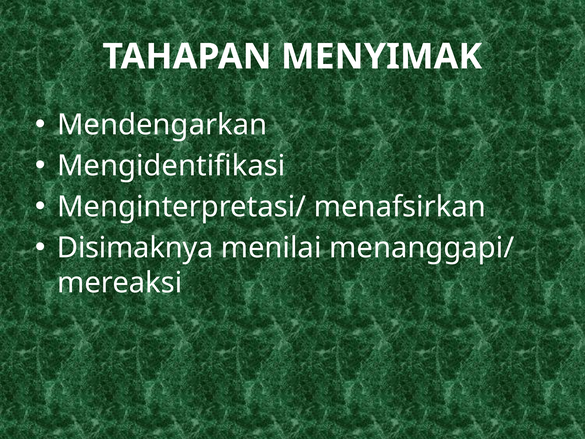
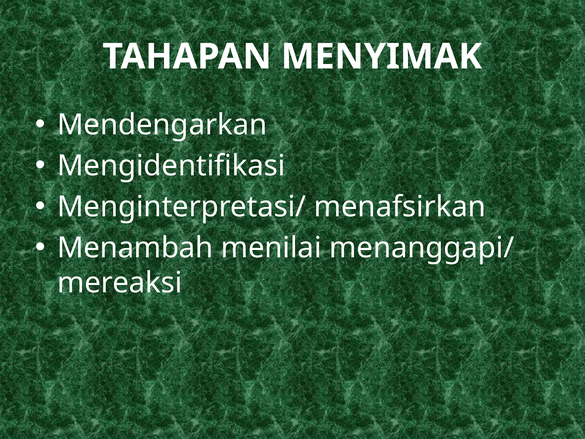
Disimaknya: Disimaknya -> Menambah (135, 248)
